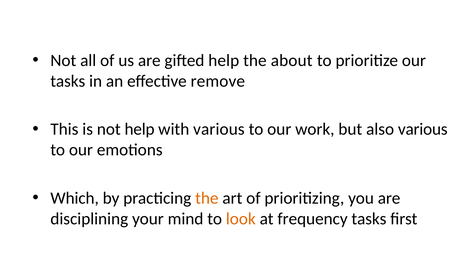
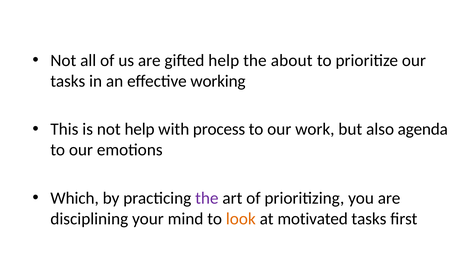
remove: remove -> working (218, 81)
with various: various -> process (219, 129)
also various: various -> agenda (423, 129)
the colour: orange -> purple (207, 198)
frequency: frequency -> motivated (313, 219)
